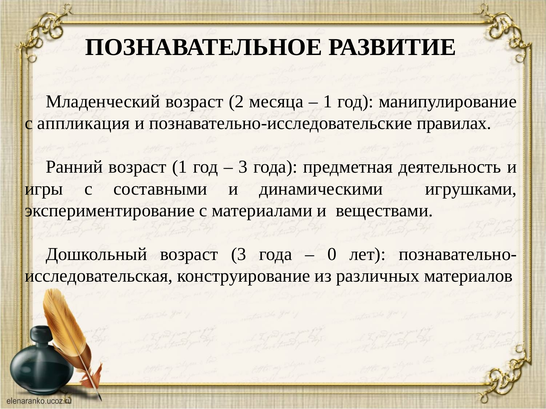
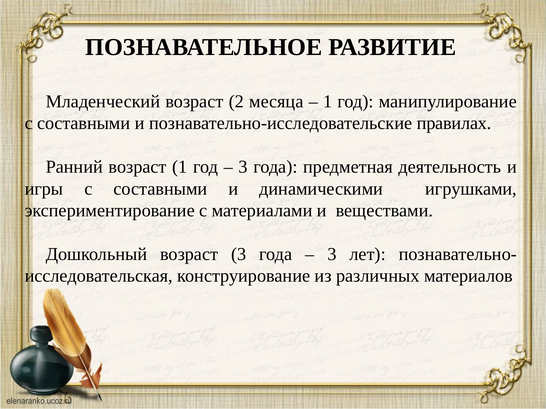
аппликация: аппликация -> составными (84, 123)
0: 0 -> 3 (332, 254)
